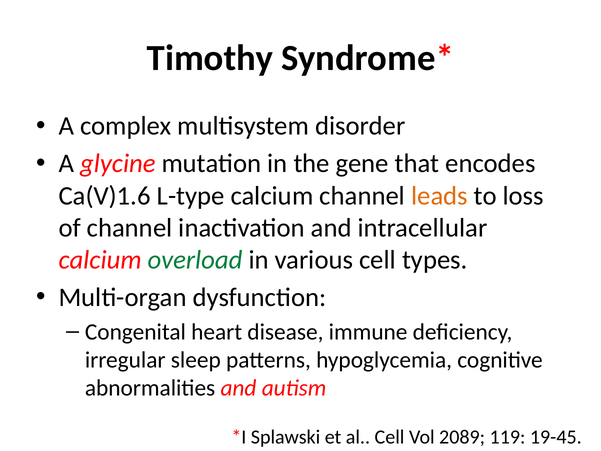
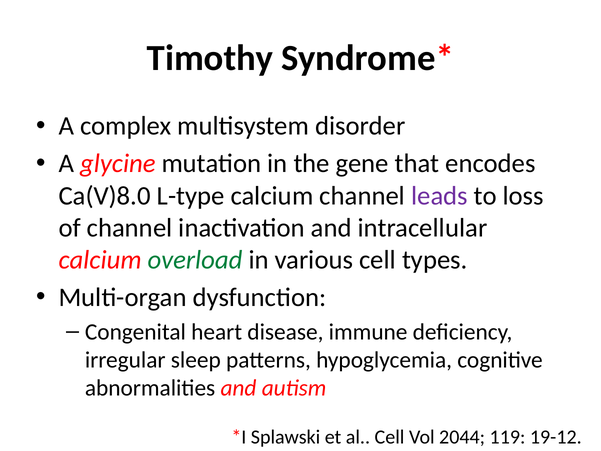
Ca(V)1.6: Ca(V)1.6 -> Ca(V)8.0 (105, 196)
leads colour: orange -> purple (439, 196)
2089: 2089 -> 2044 (462, 437)
19-45: 19-45 -> 19-12 (556, 437)
